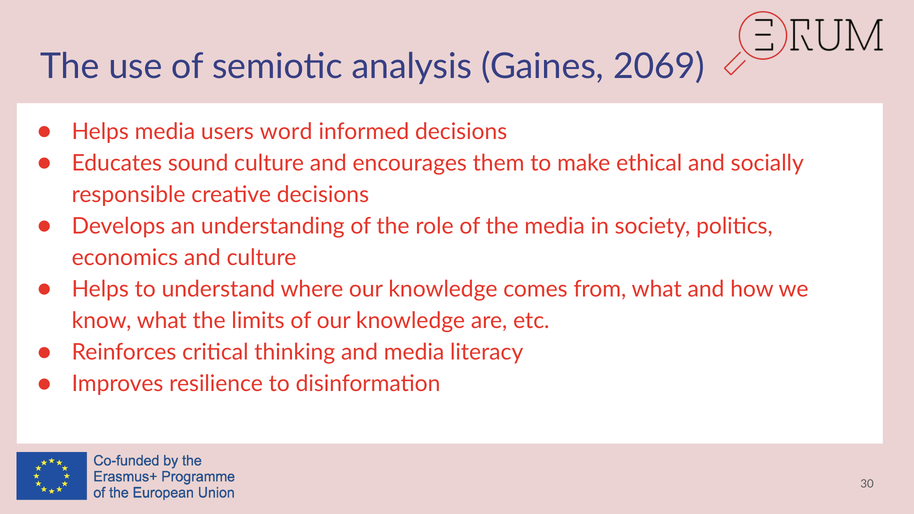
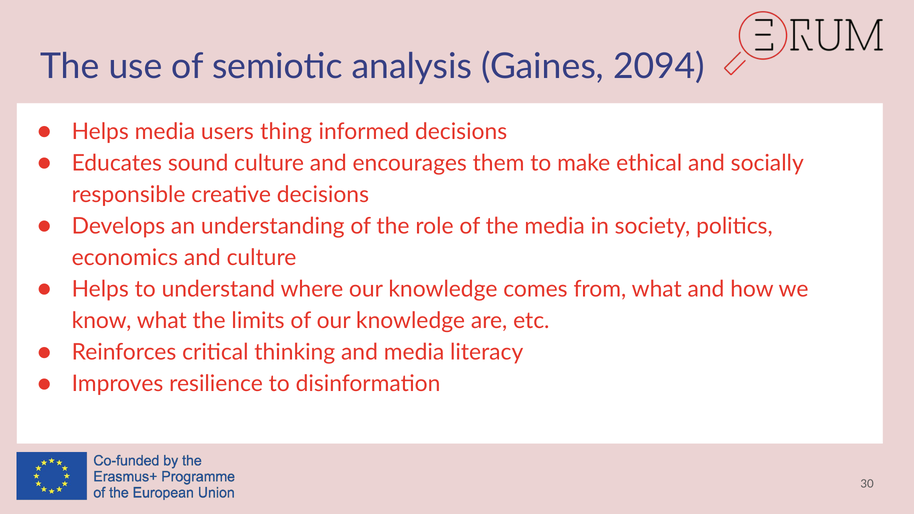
2069: 2069 -> 2094 (659, 67)
word: word -> thing (286, 132)
